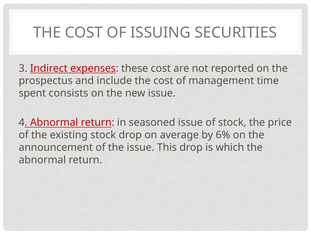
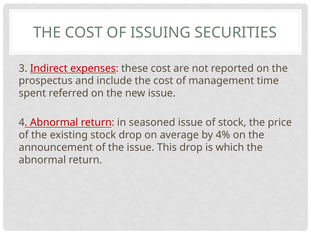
consists: consists -> referred (69, 93)
6%: 6% -> 4% (223, 134)
